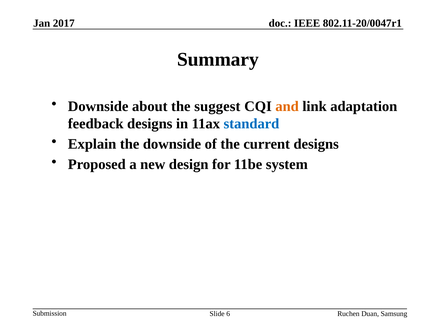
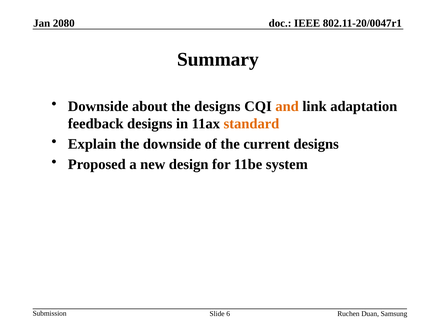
2017: 2017 -> 2080 (64, 23)
the suggest: suggest -> designs (217, 106)
standard colour: blue -> orange (251, 124)
